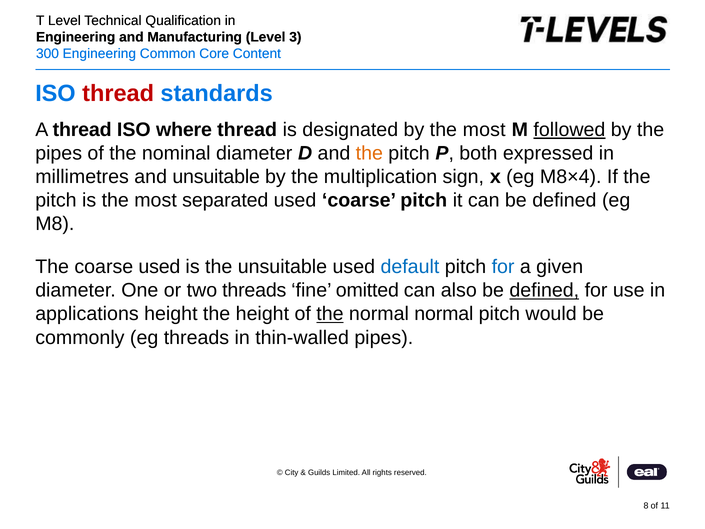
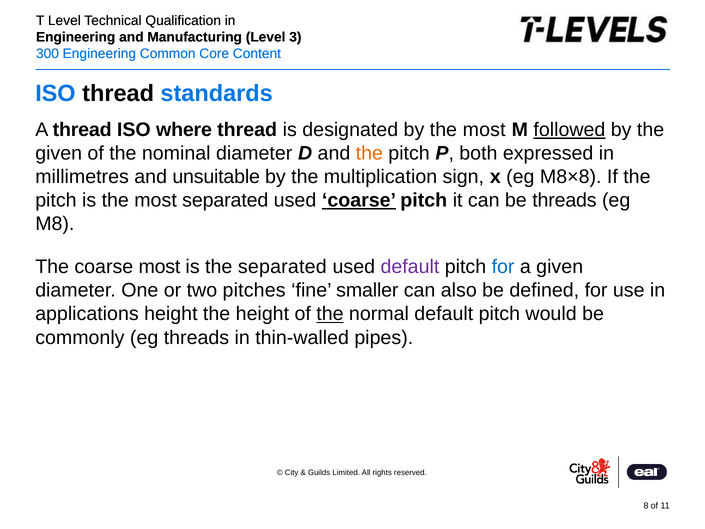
thread colour: red -> black (118, 93)
pipes: pipes -> given (59, 153)
M8×4: M8×4 -> M8×8 (571, 177)
coarse underline: none -> present (359, 200)
can be defined: defined -> threads (564, 200)
coarse used: used -> most (159, 267)
the unsuitable: unsuitable -> separated (282, 267)
default colour: blue -> purple (410, 267)
two threads: threads -> pitches (254, 290)
omitted: omitted -> smaller (367, 290)
defined underline: present -> none (544, 290)
normal normal: normal -> default (444, 314)
